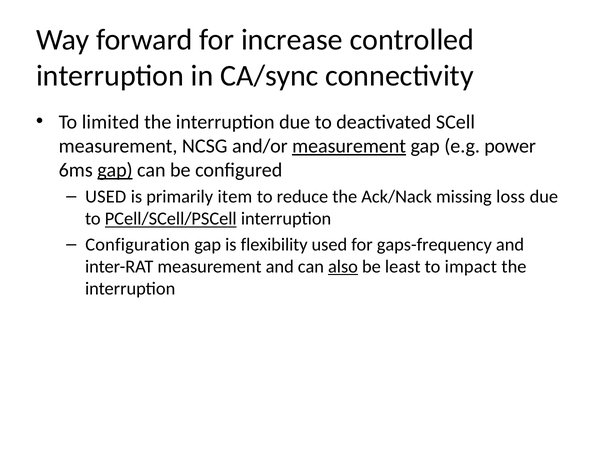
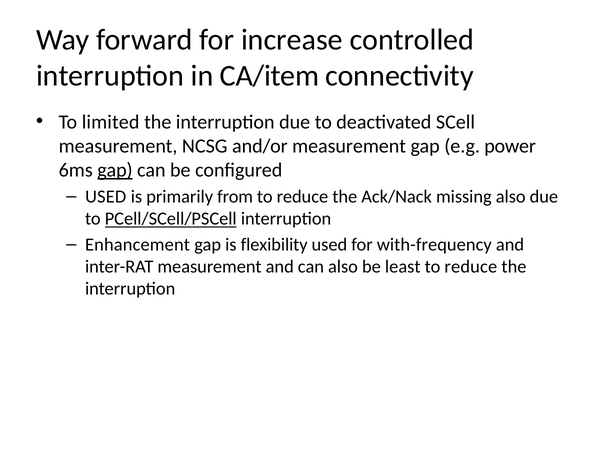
CA/sync: CA/sync -> CA/item (270, 76)
measurement underline: present -> none (349, 146)
item: item -> from (235, 197)
missing loss: loss -> also (511, 197)
Configuration: Configuration -> Enhancement (138, 244)
gaps-frequency: gaps-frequency -> with-frequency (434, 244)
also underline: present -> none (343, 266)
impact: impact -> reduce (471, 266)
